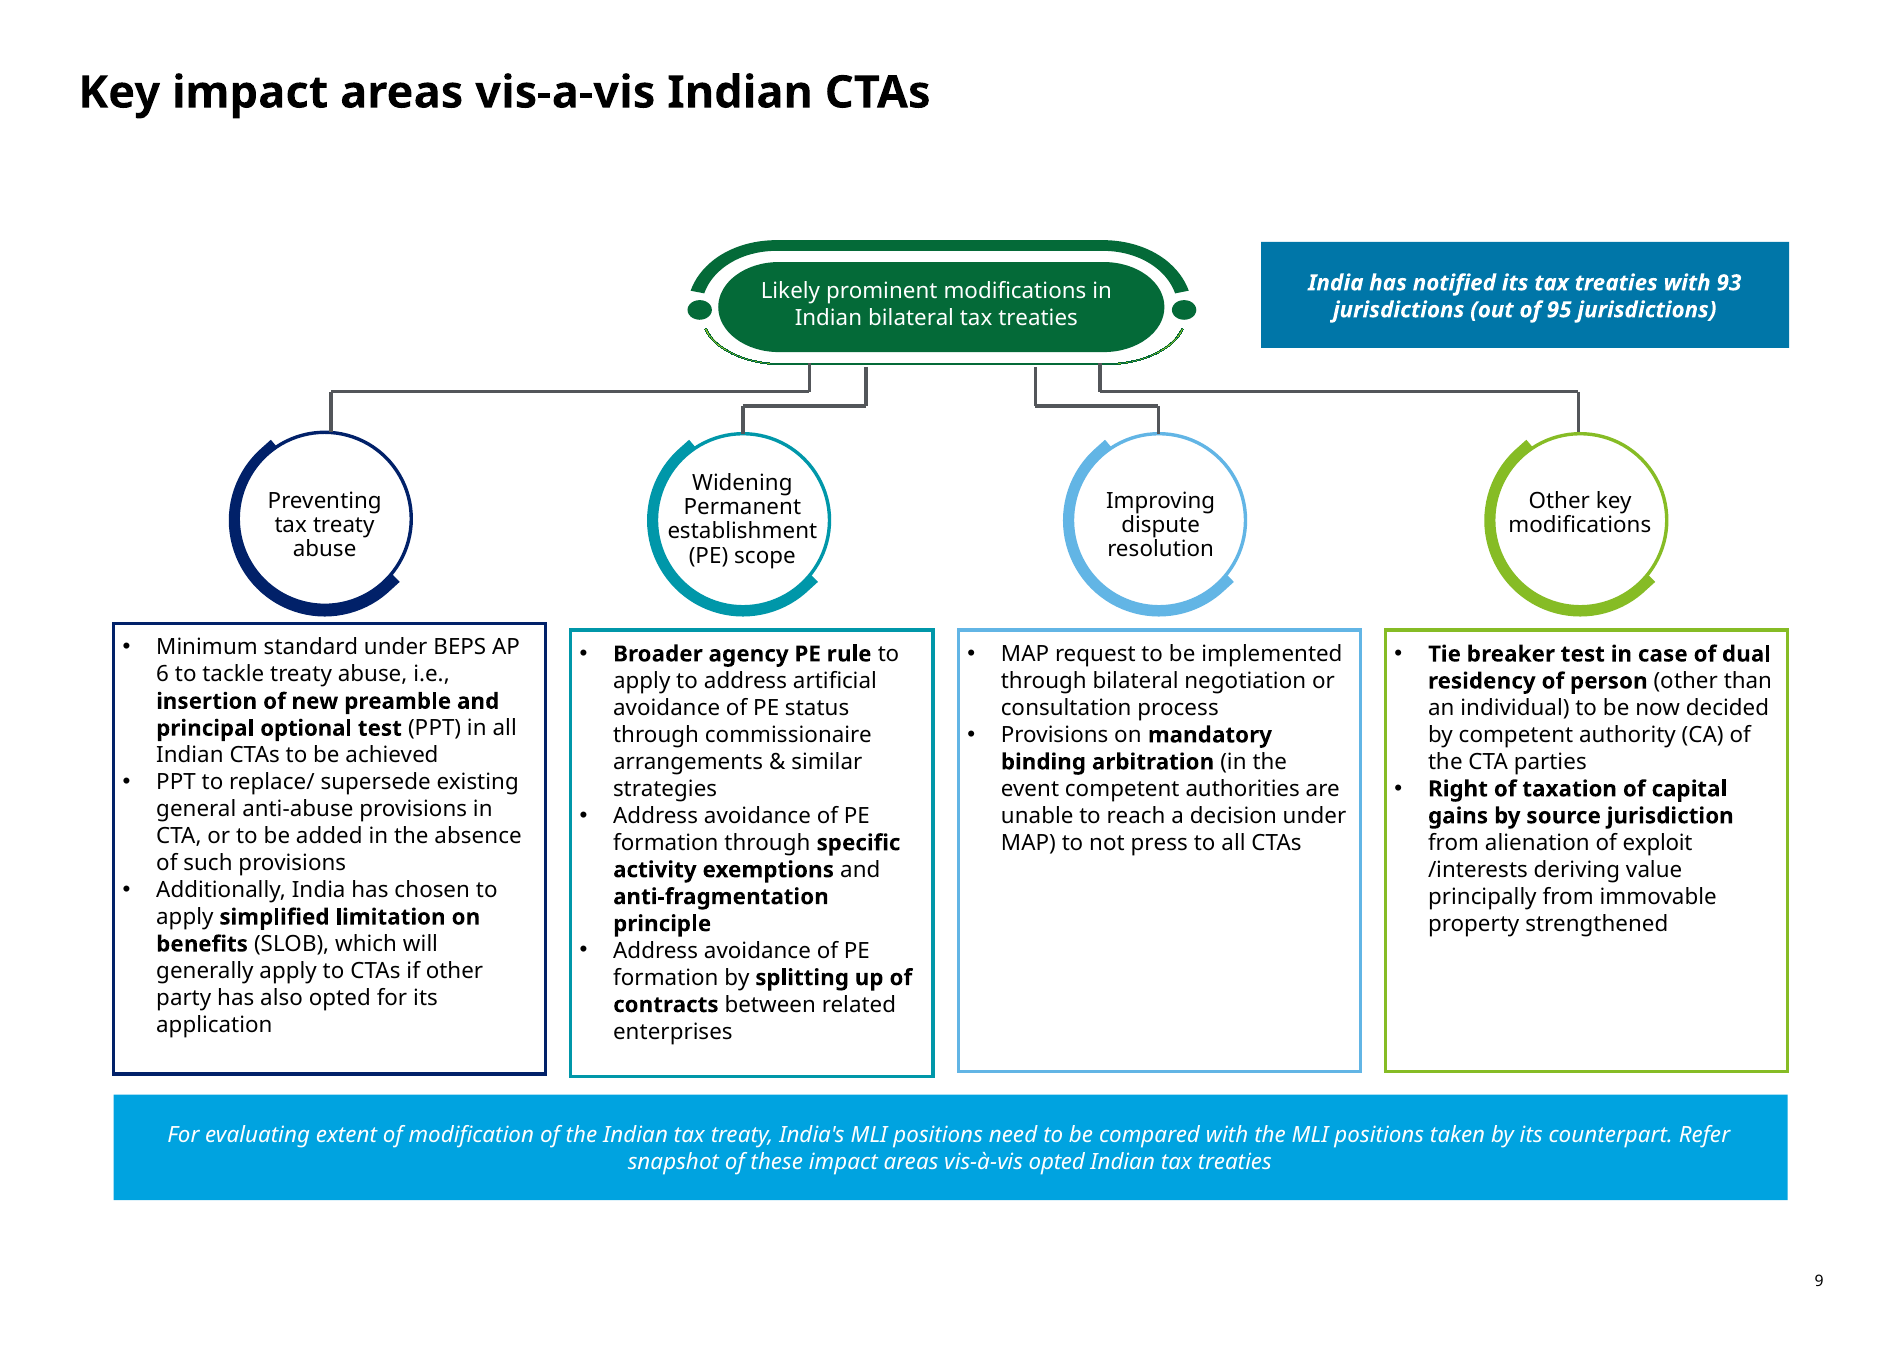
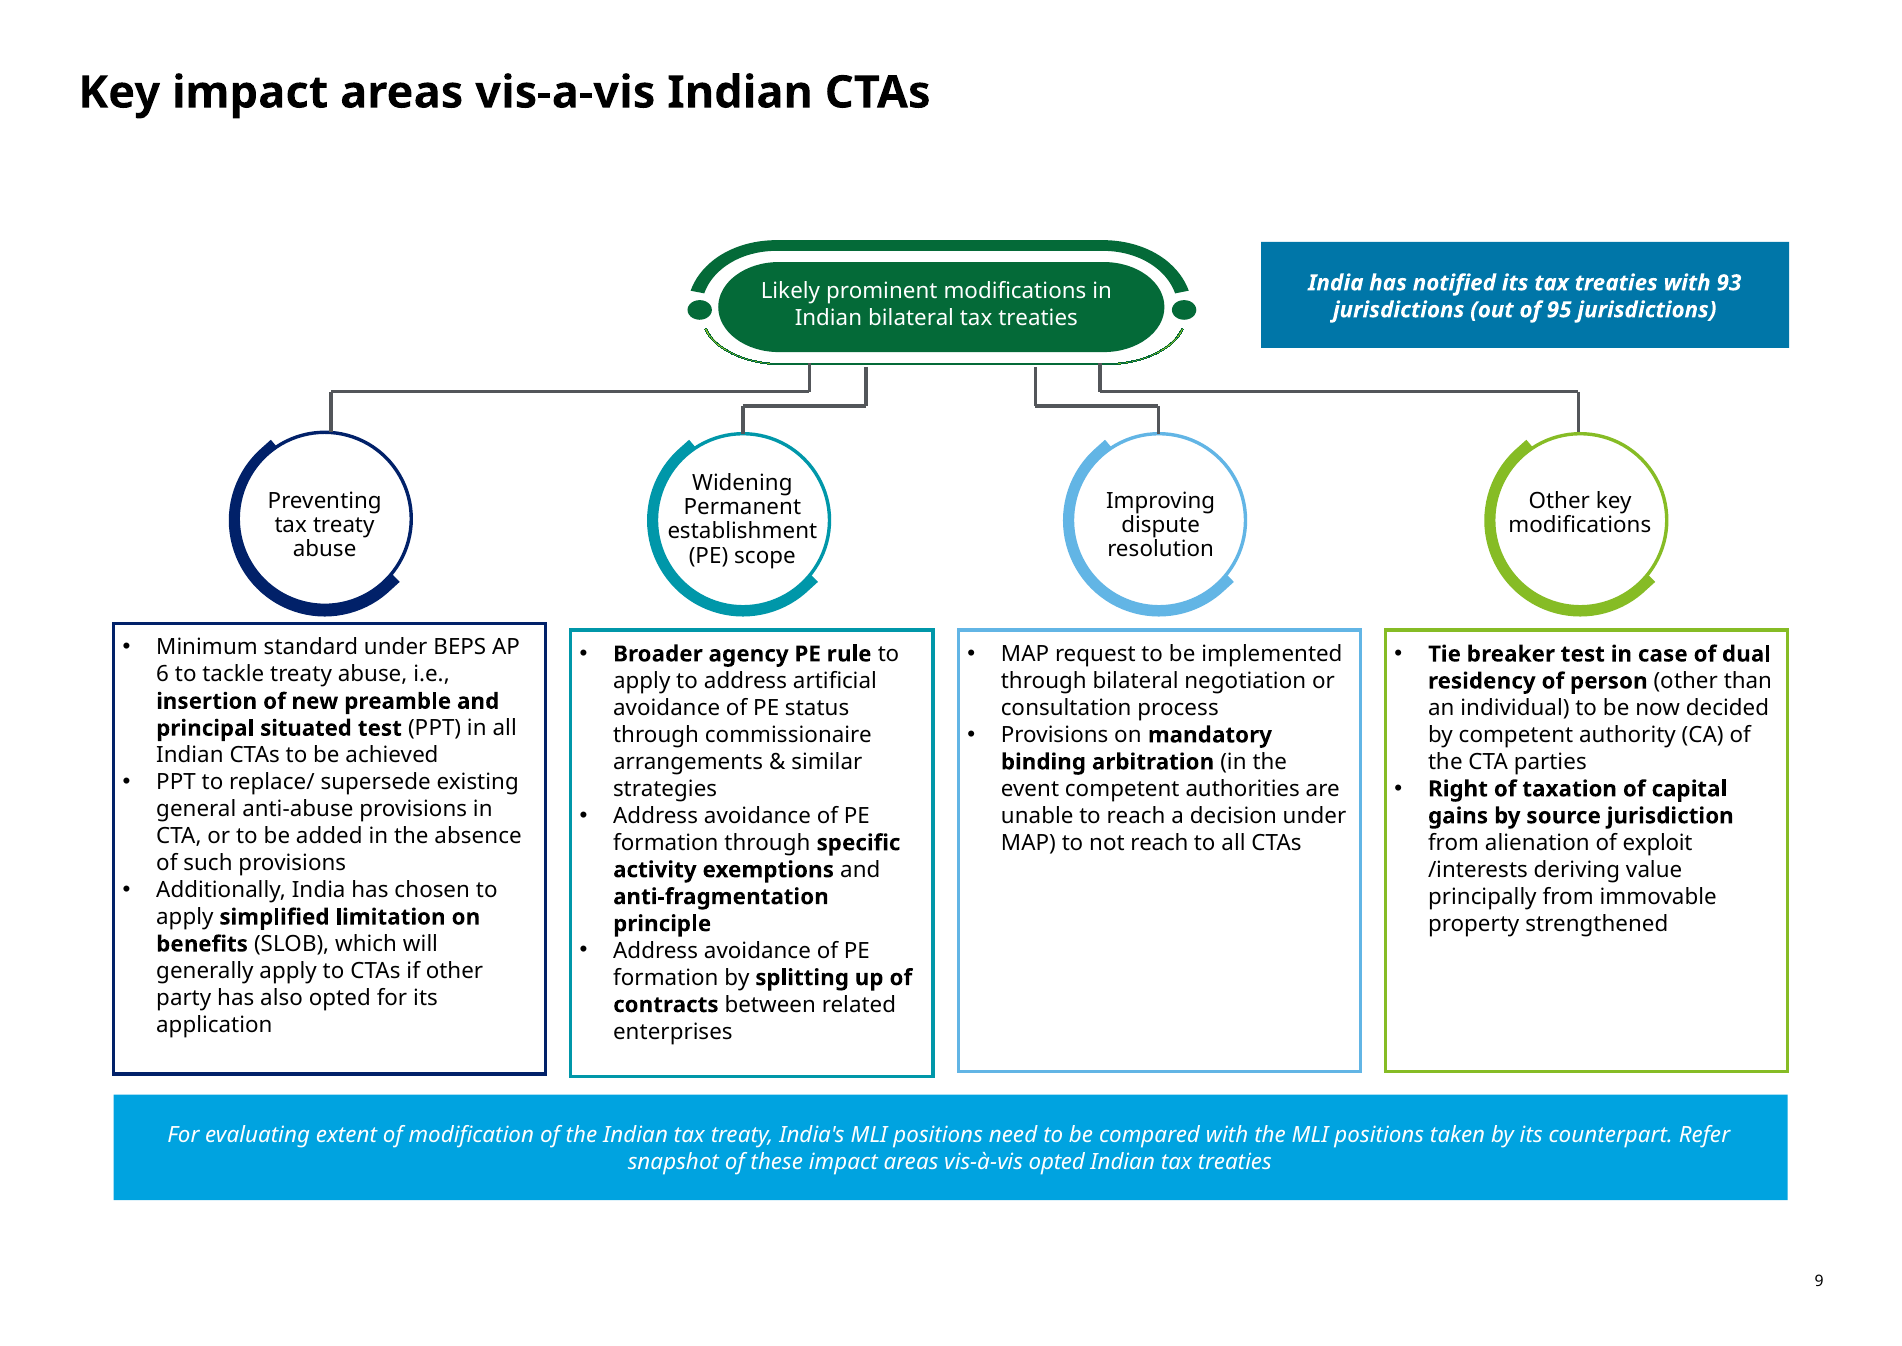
optional: optional -> situated (306, 728)
not press: press -> reach (1159, 843)
